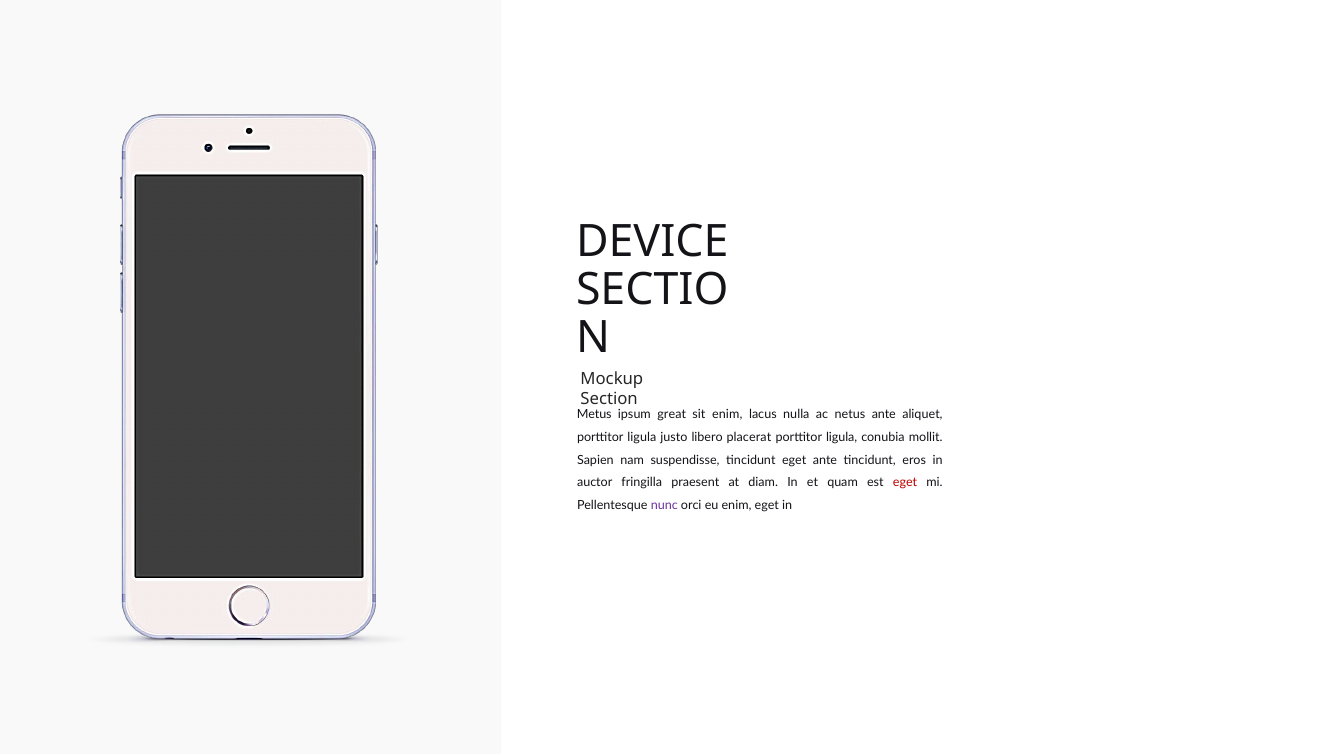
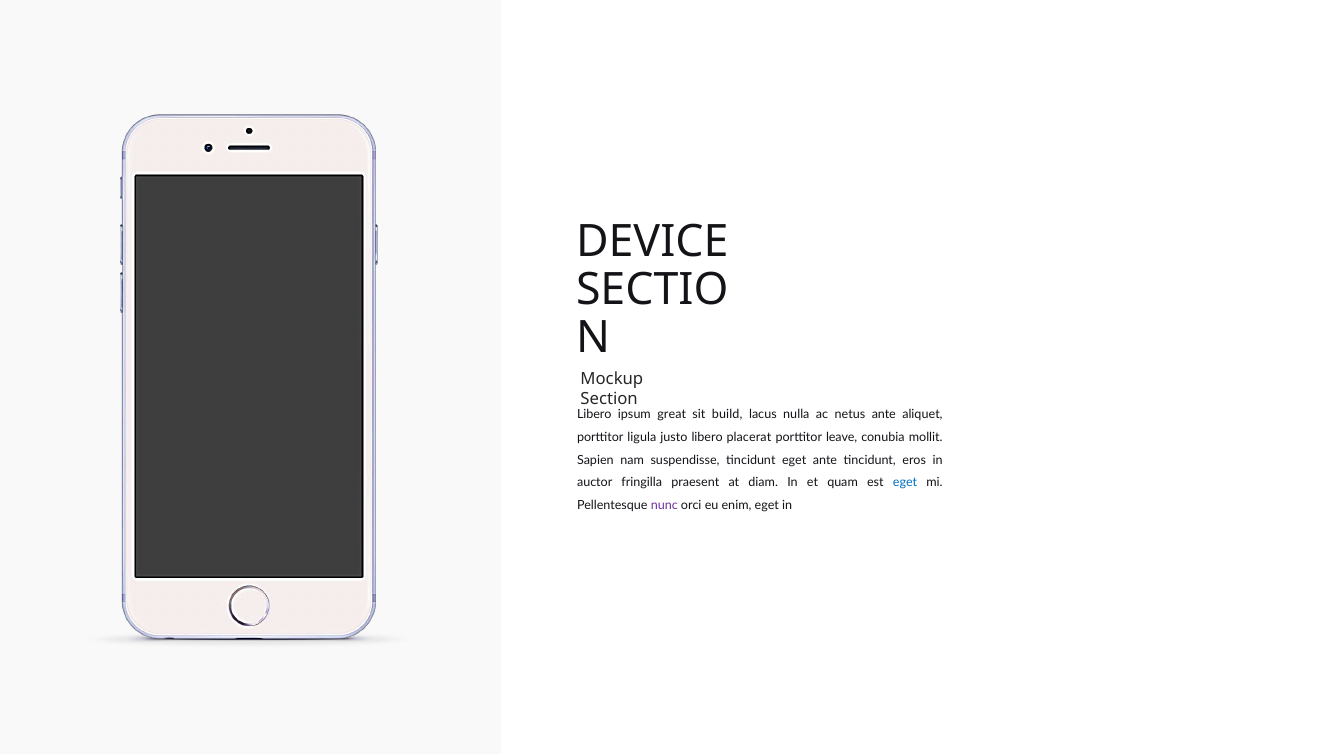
Metus: Metus -> Libero (594, 414)
sit enim: enim -> build (727, 414)
ligula: ligula -> leave (842, 437)
eget colour: red -> blue (905, 482)
